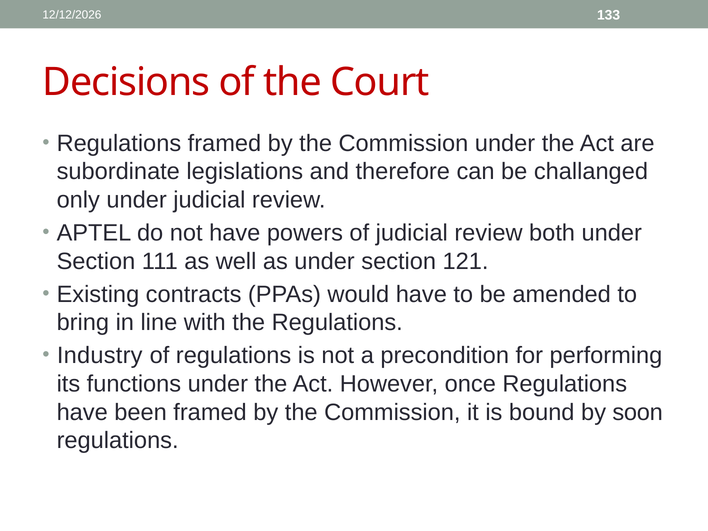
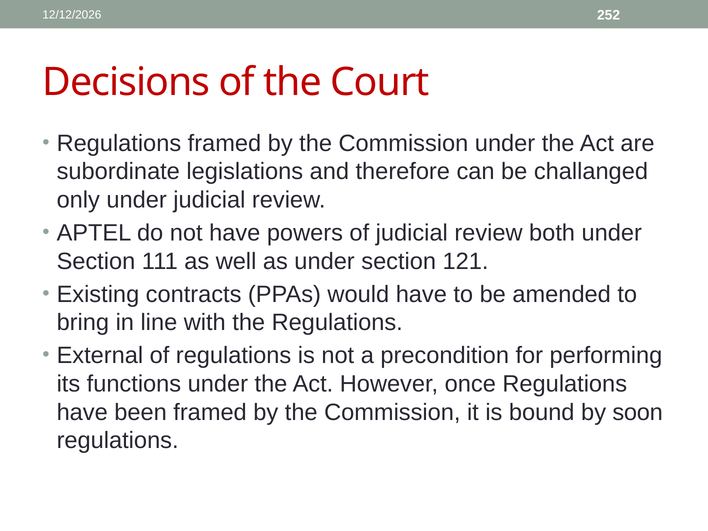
133: 133 -> 252 (609, 15)
Industry: Industry -> External (100, 356)
